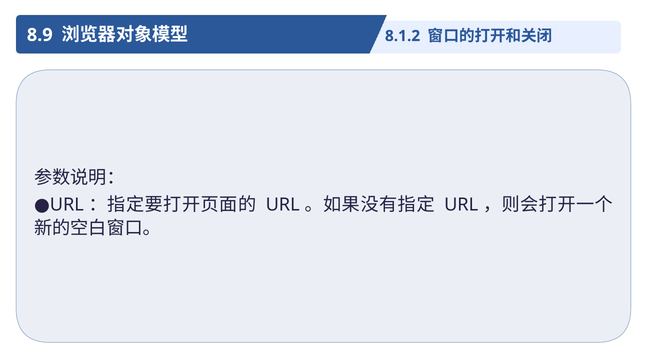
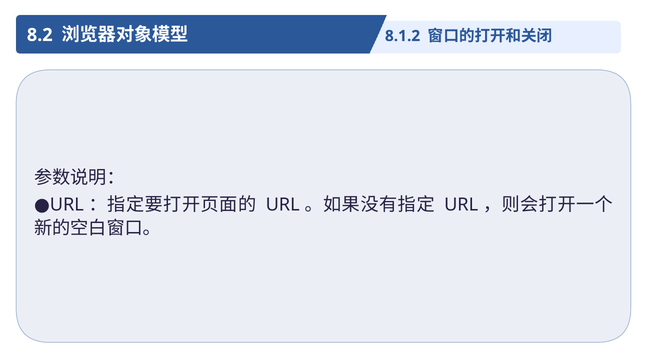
8.9: 8.9 -> 8.2 (40, 35)
